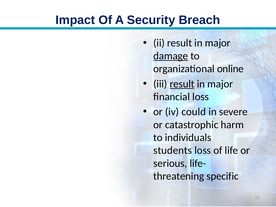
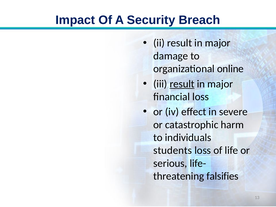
damage underline: present -> none (171, 56)
could: could -> effect (194, 112)
specific: specific -> falsifies (223, 176)
